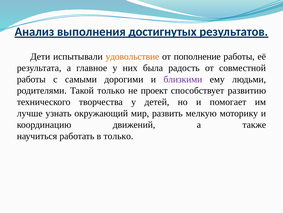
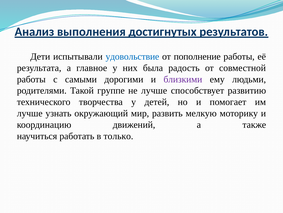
удовольствие colour: orange -> blue (132, 56)
Такой только: только -> группе (111, 90)
не проект: проект -> лучше (154, 90)
